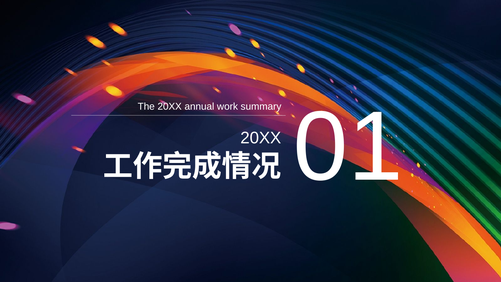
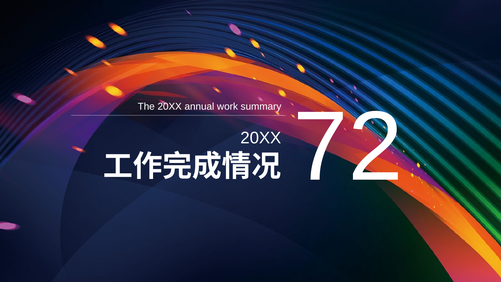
01: 01 -> 72 (348, 147)
